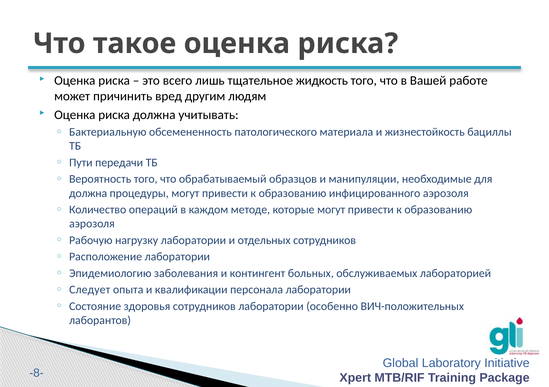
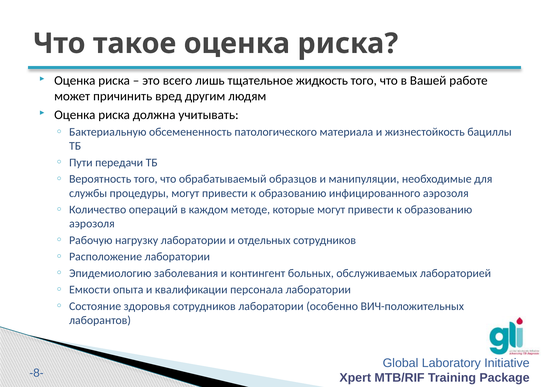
должна: должна -> службы (88, 193)
Следует: Следует -> Емкости (90, 290)
